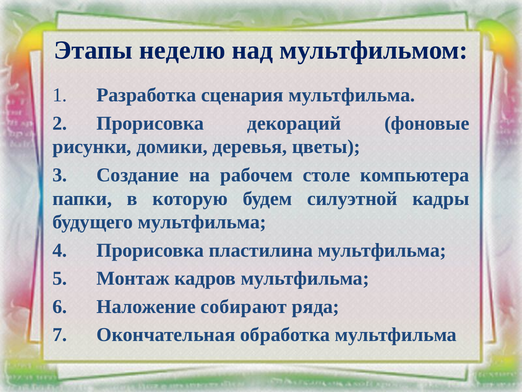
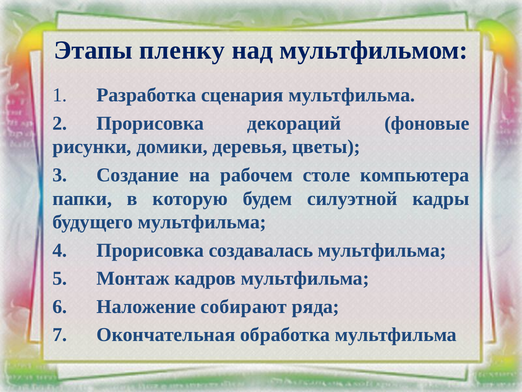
неделю: неделю -> пленку (182, 50)
пластилина: пластилина -> создавалась (261, 250)
